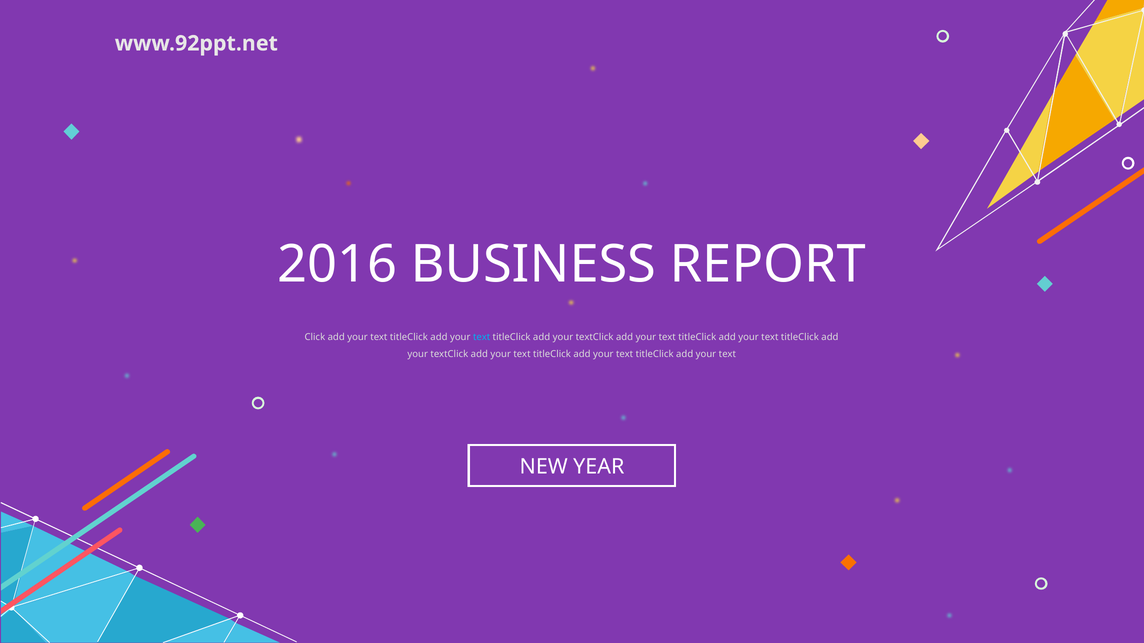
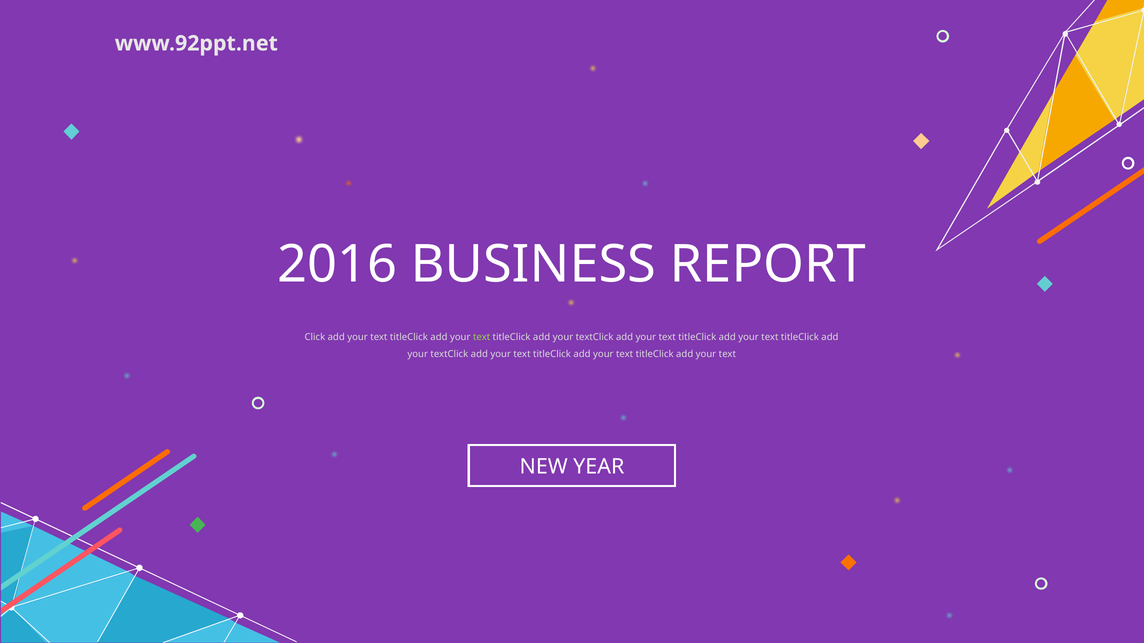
text colour: light blue -> light green (482, 337)
